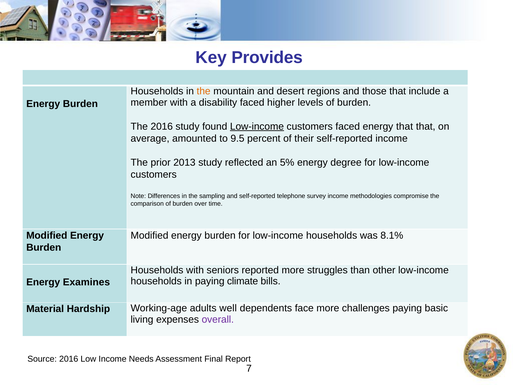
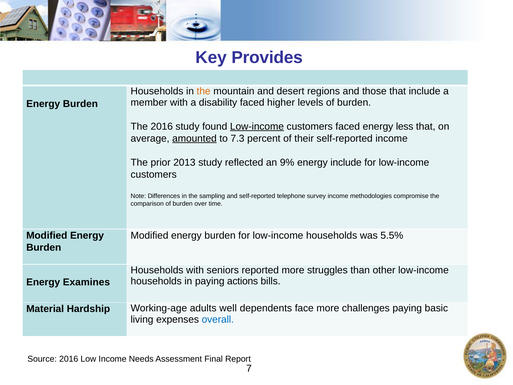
energy that: that -> less (405, 126)
amounted underline: none -> present (194, 138)
9.5: 9.5 -> 7.3 (237, 138)
5%: 5% -> 9% (287, 162)
energy degree: degree -> include (346, 162)
8.1%: 8.1% -> 5.5% (392, 235)
climate: climate -> actions (243, 281)
overall colour: purple -> blue (218, 319)
